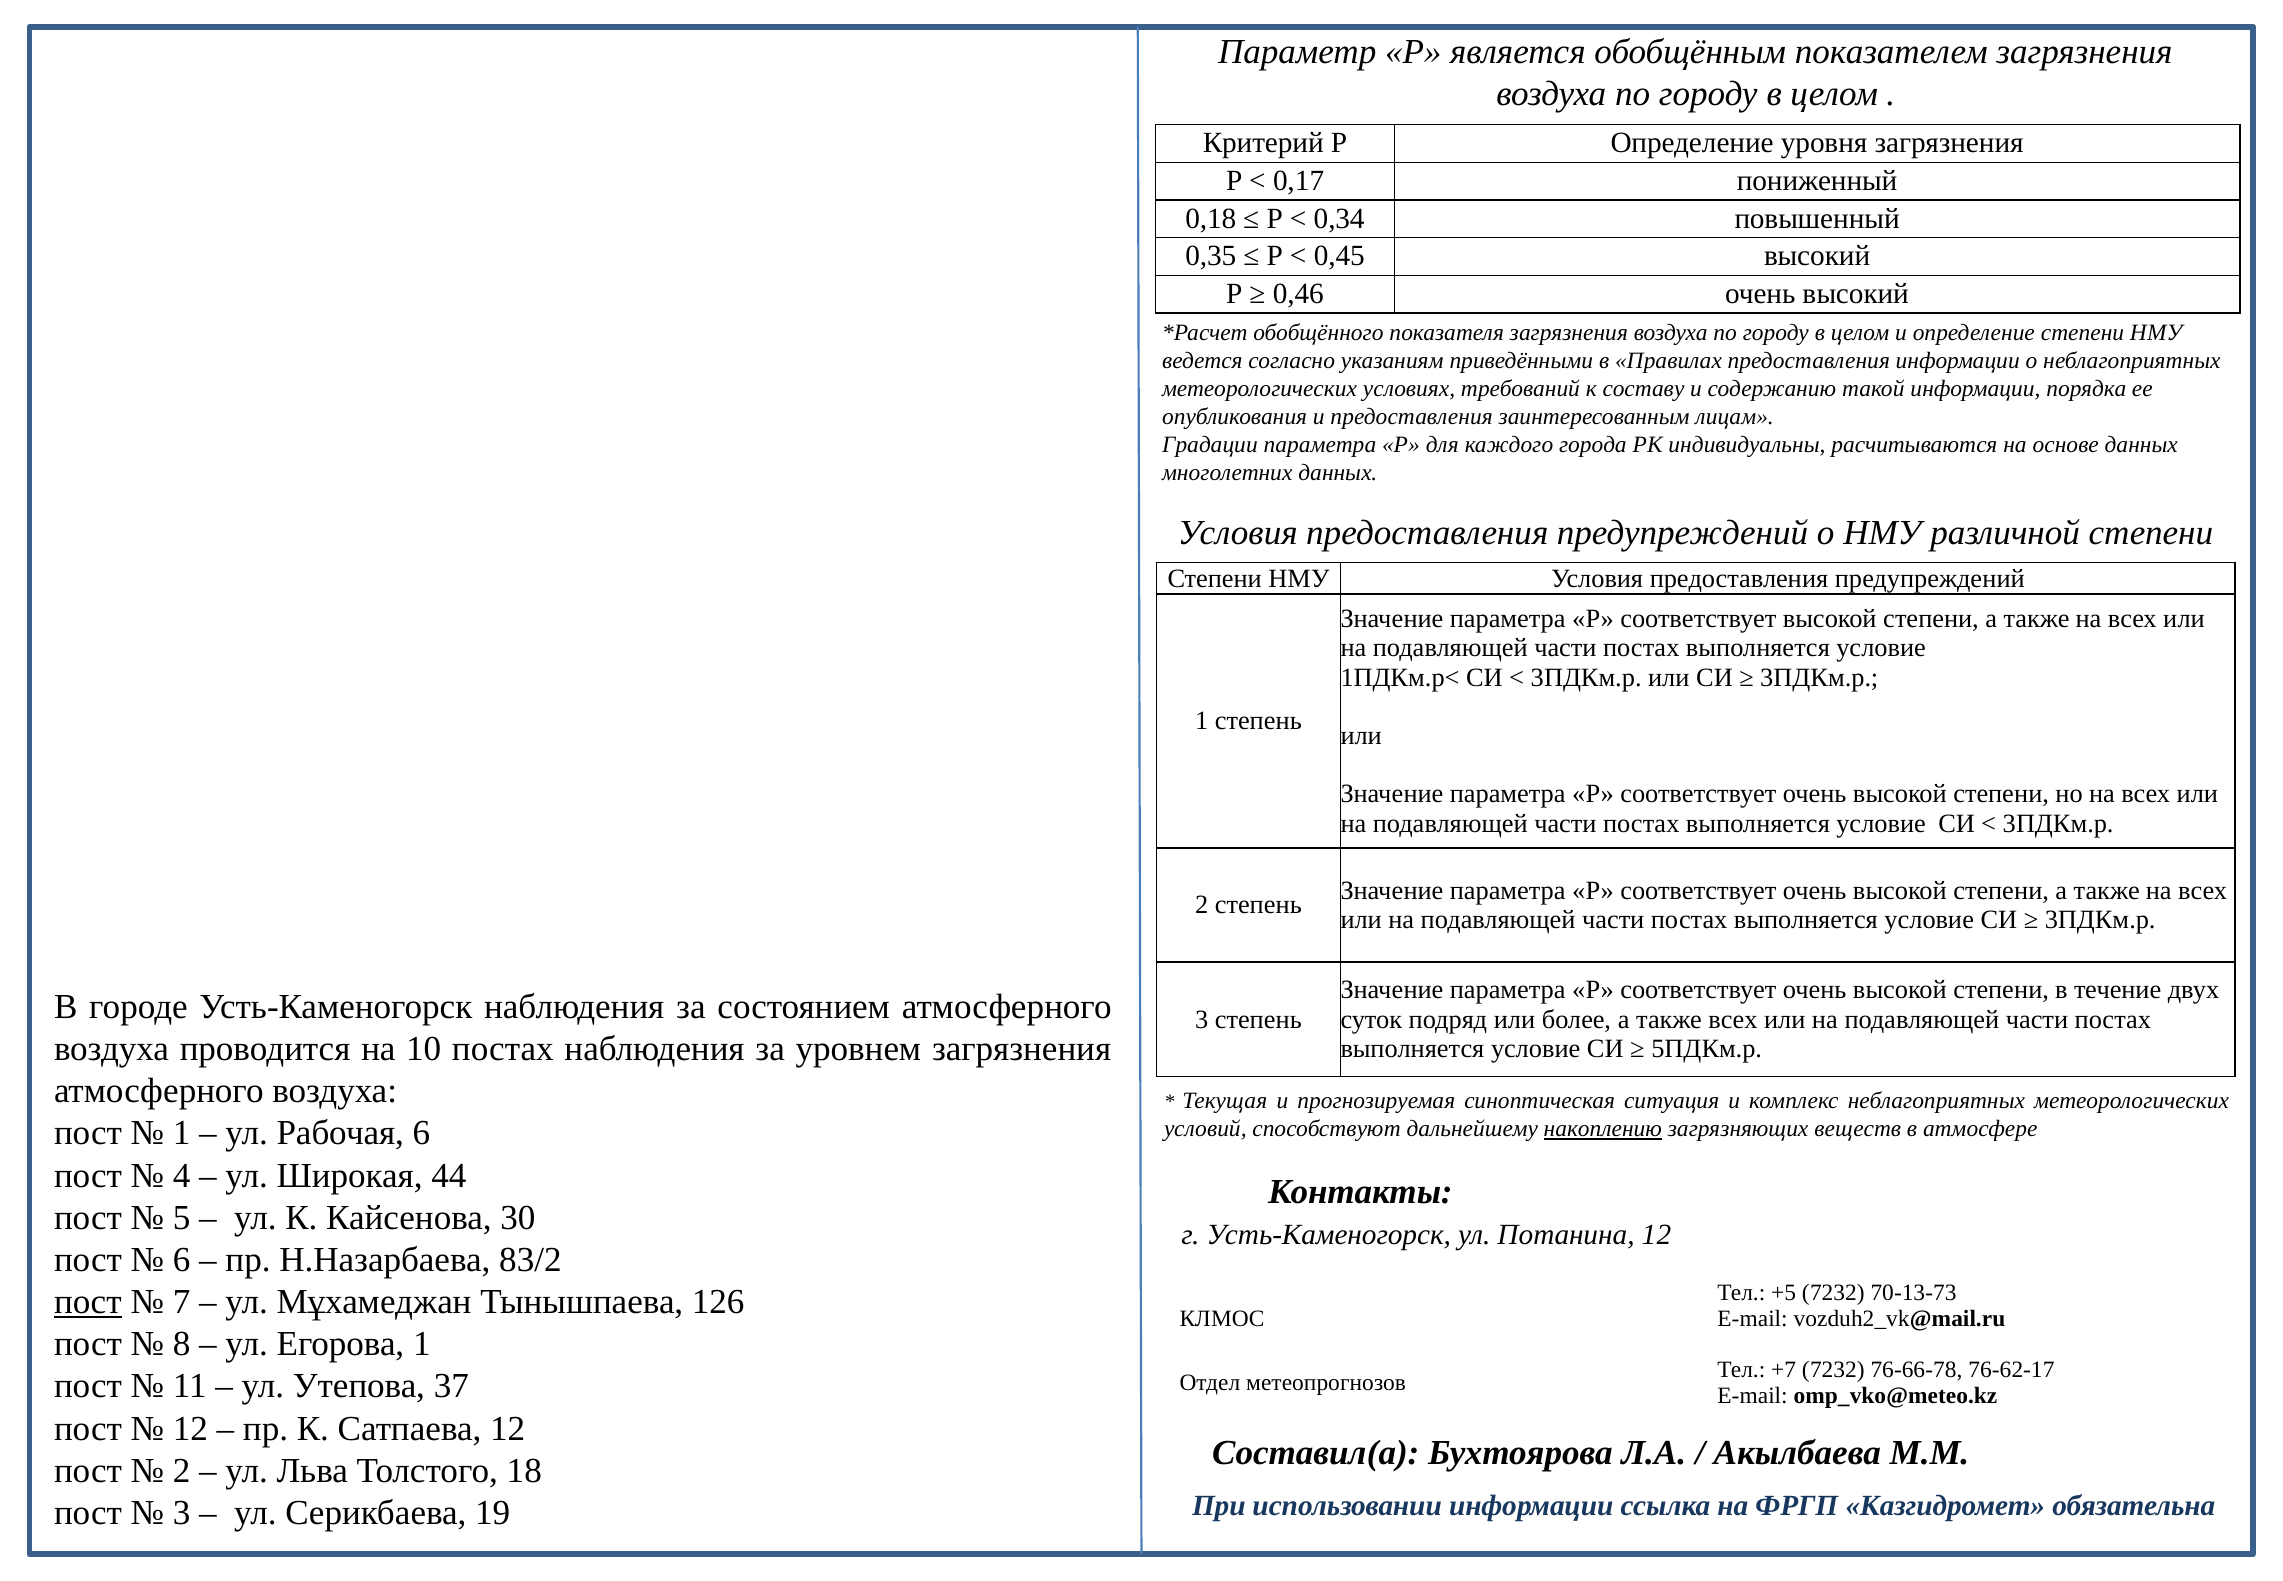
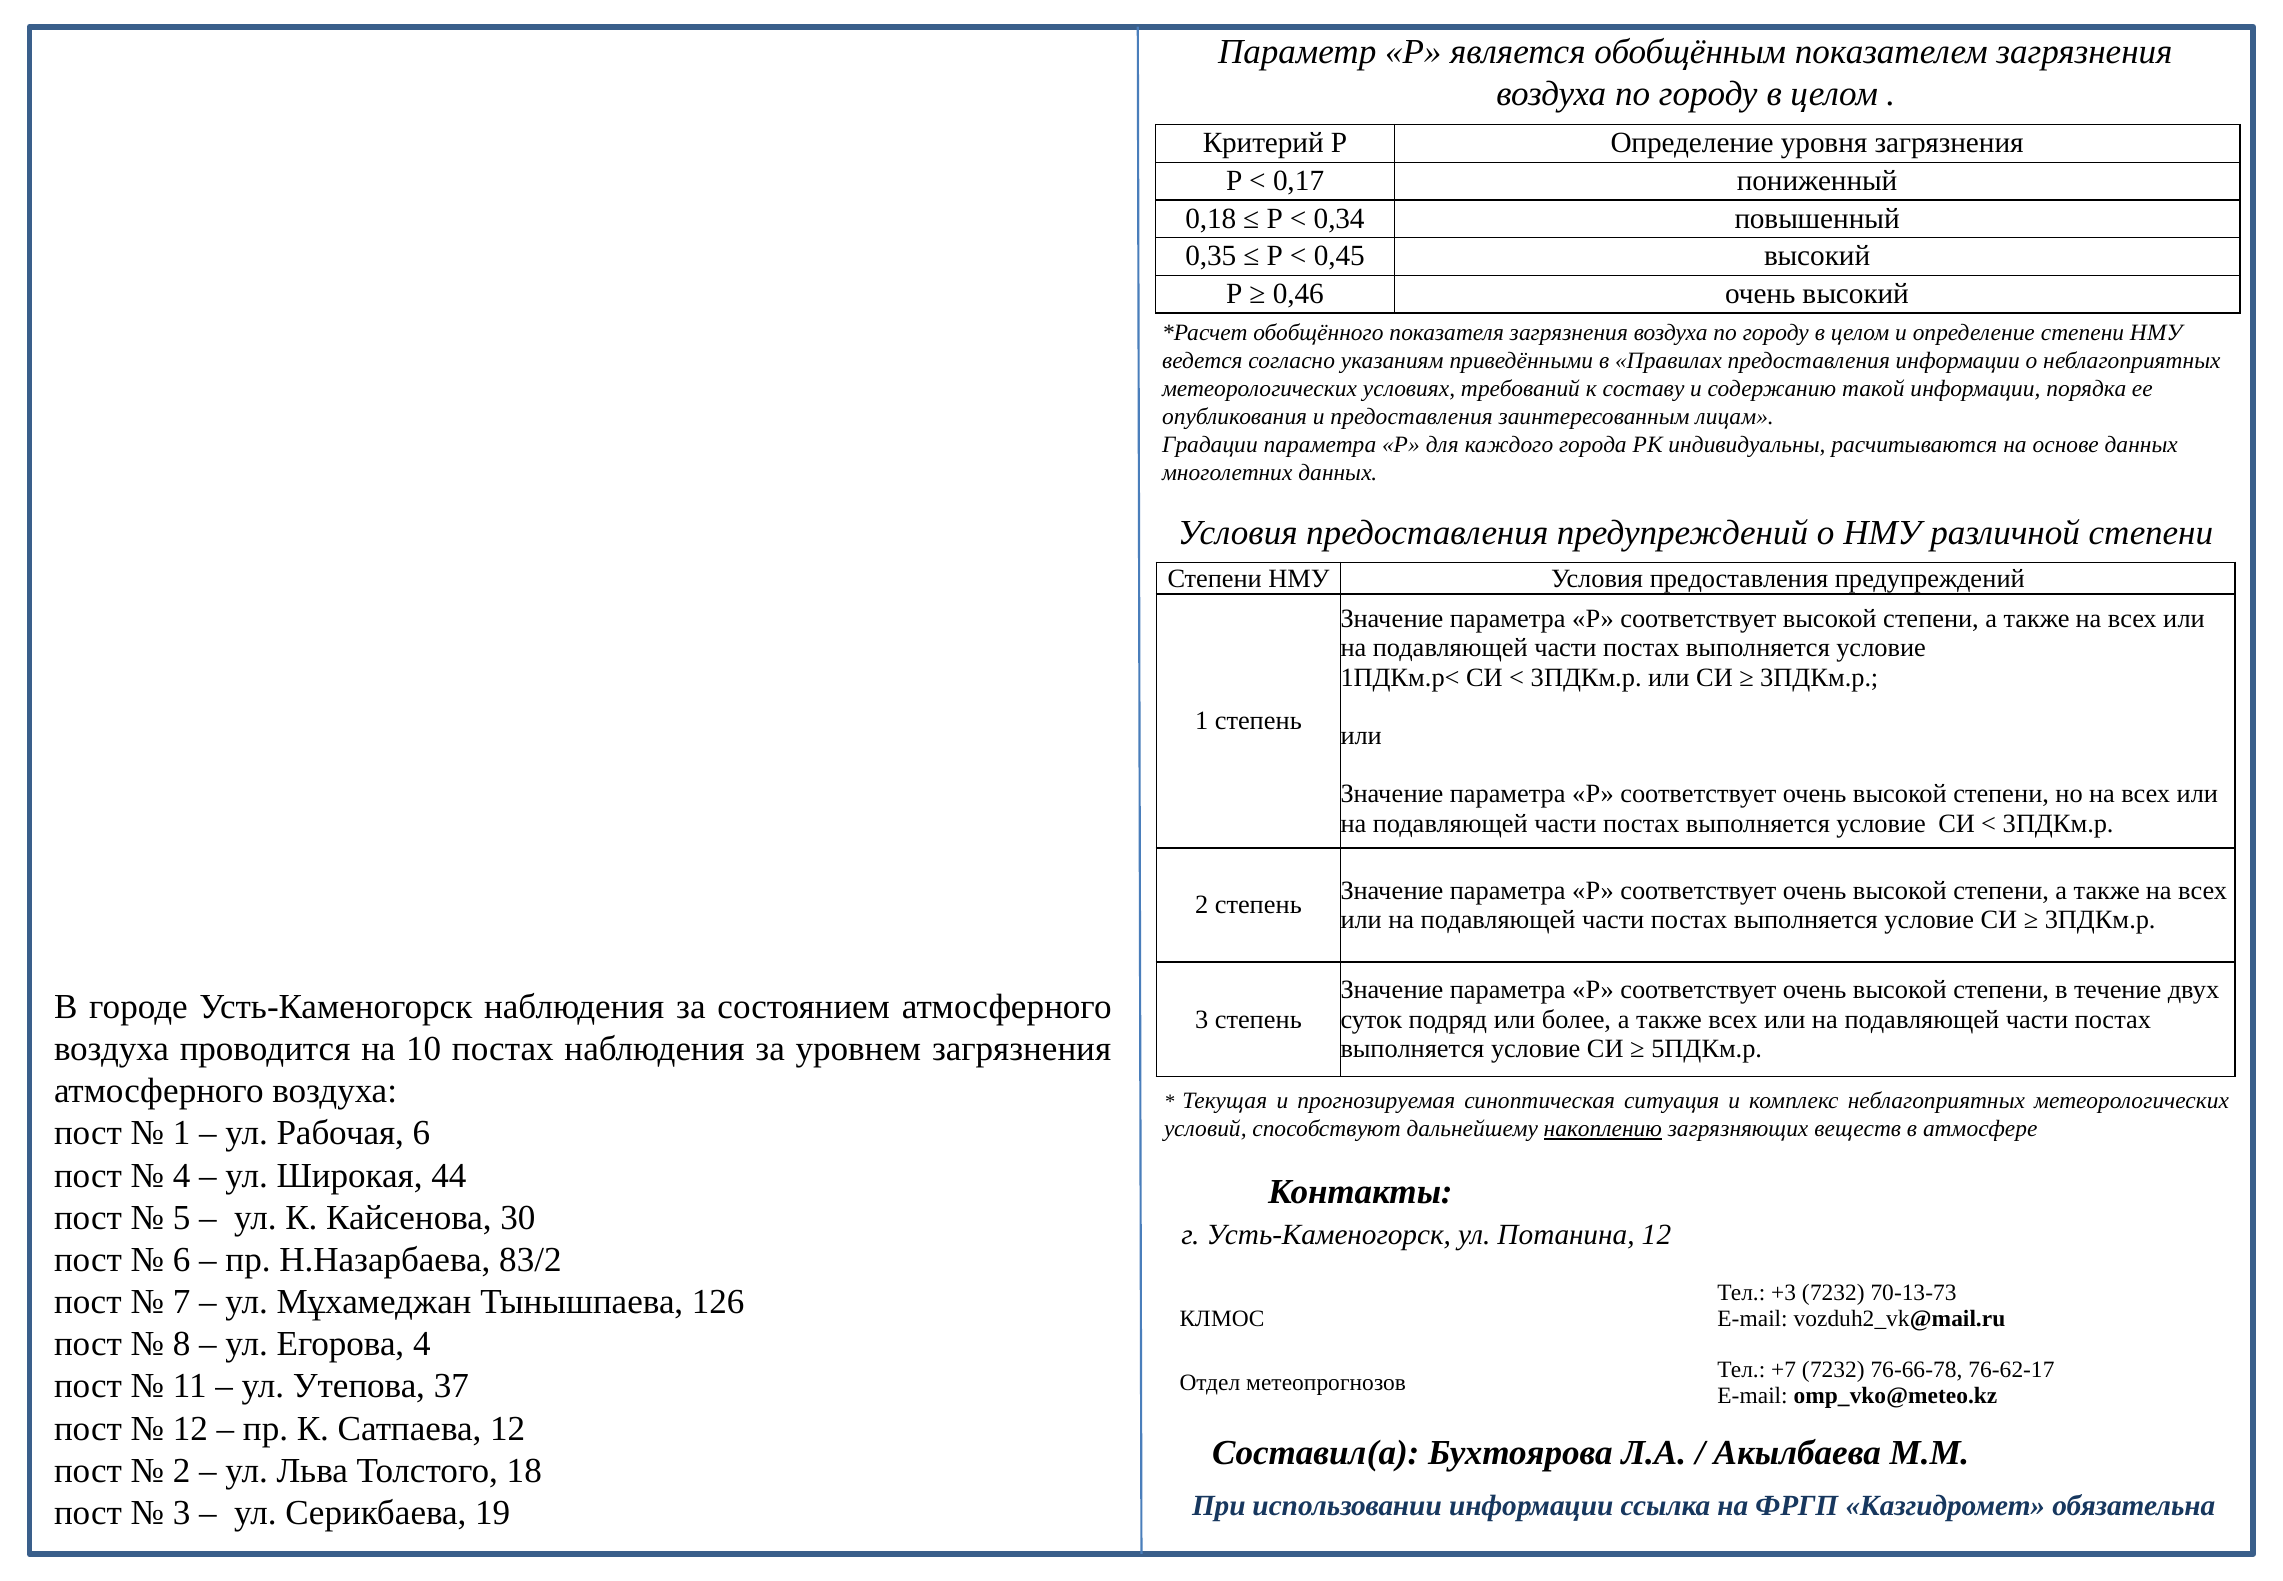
+5: +5 -> +3 (1784, 1292)
пост underline: present -> none (88, 1302)
Егорова 1: 1 -> 4 (422, 1344)
